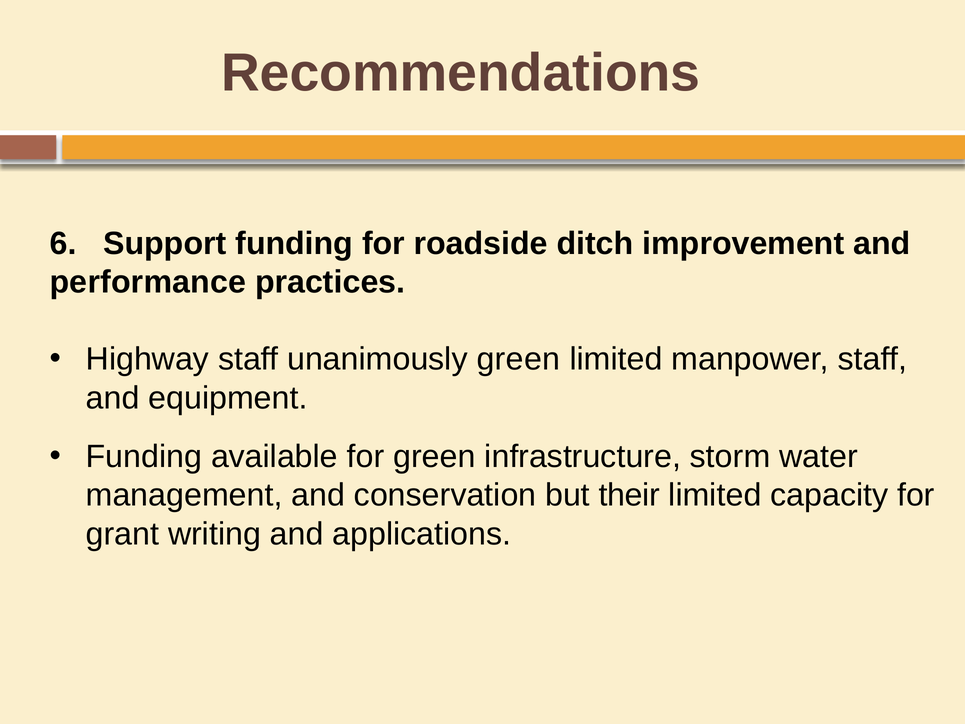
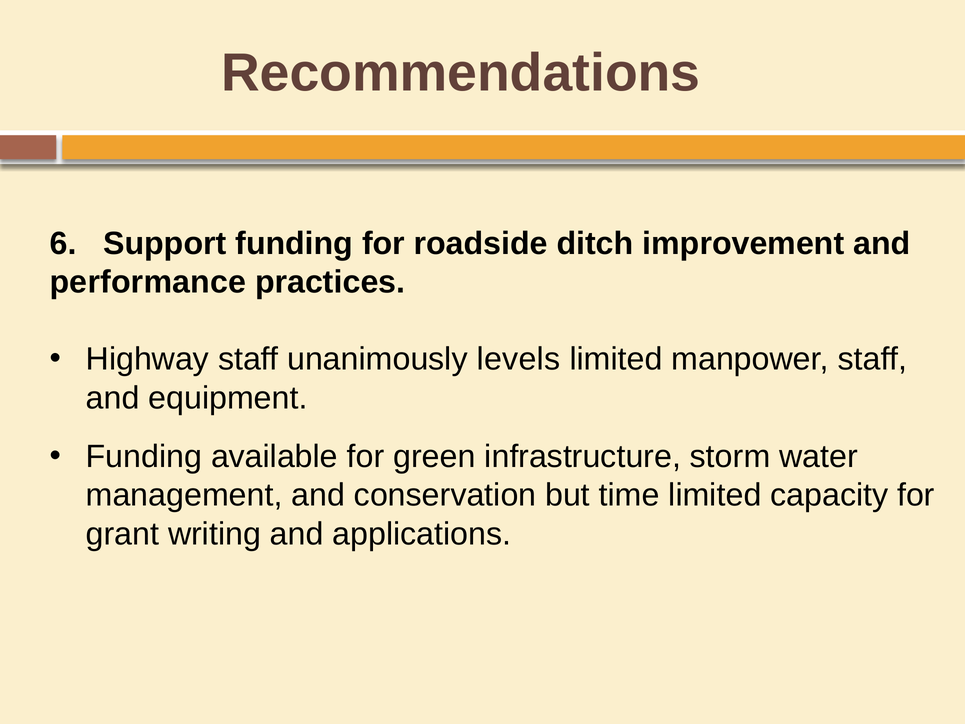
unanimously green: green -> levels (518, 359)
their: their -> time (629, 495)
